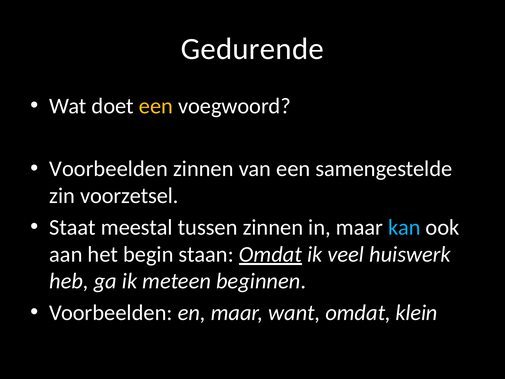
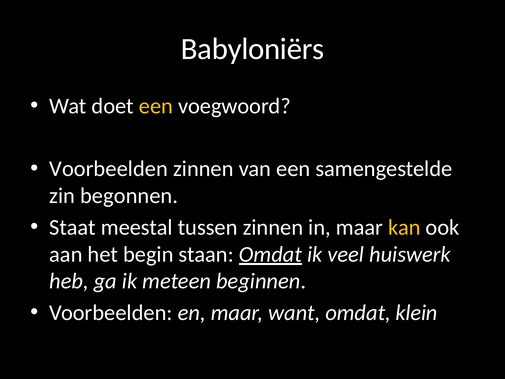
Gedurende: Gedurende -> Babyloniërs (253, 49)
voorzetsel: voorzetsel -> begonnen (129, 196)
kan colour: light blue -> yellow (404, 227)
